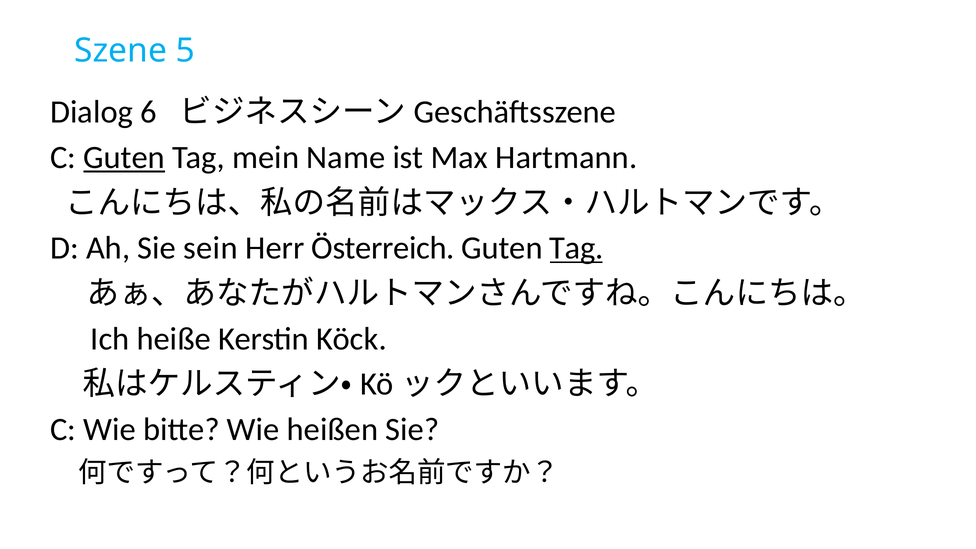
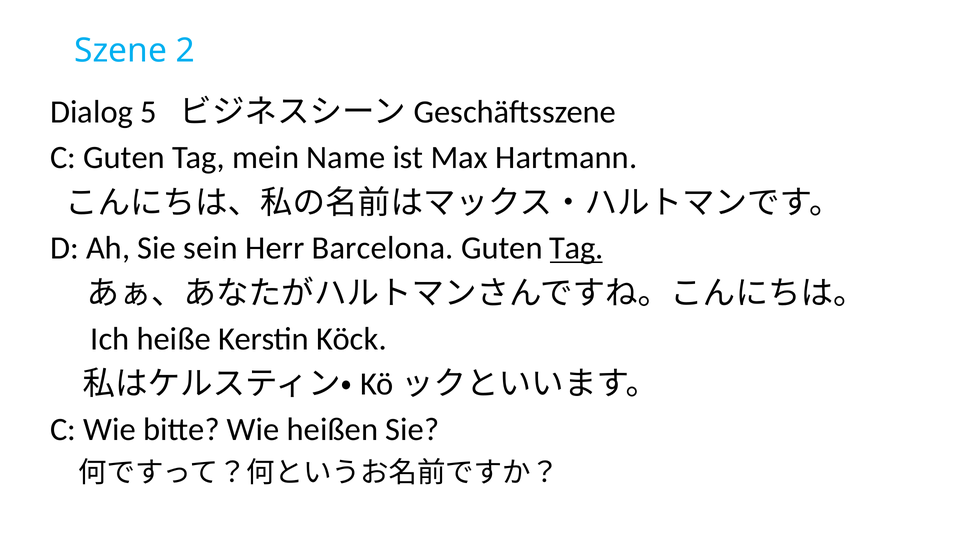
5: 5 -> 2 (185, 51)
6: 6 -> 5 (149, 112)
Guten underline: present -> none (124, 158)
Österreich: Österreich -> Barcelona (383, 248)
